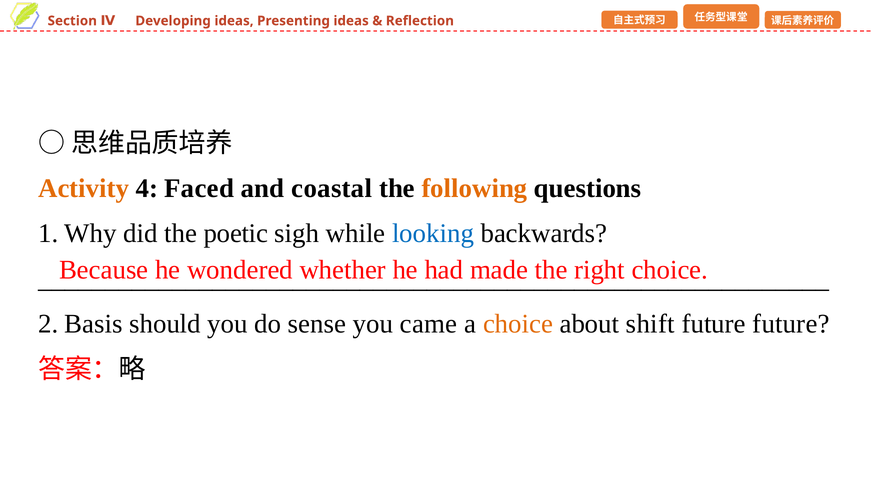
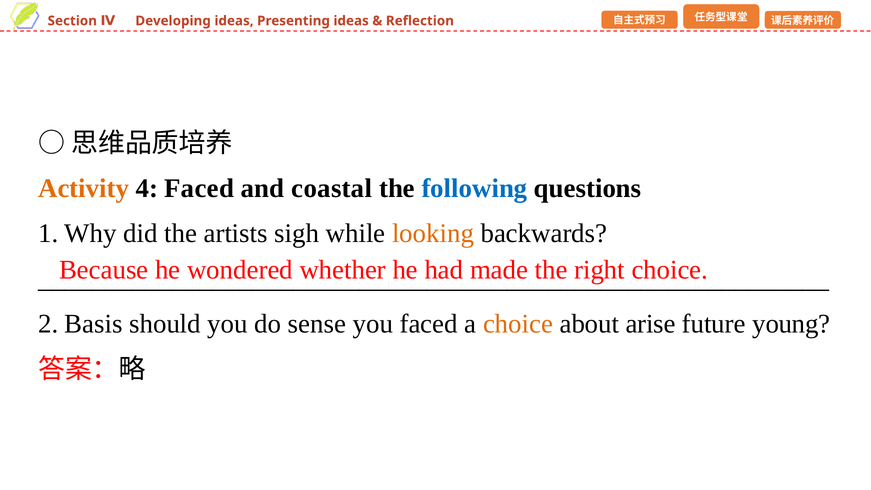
following colour: orange -> blue (474, 188)
poetic: poetic -> artists (236, 234)
looking colour: blue -> orange (433, 234)
you came: came -> faced (429, 324)
shift: shift -> arise (651, 324)
future future: future -> young (791, 324)
